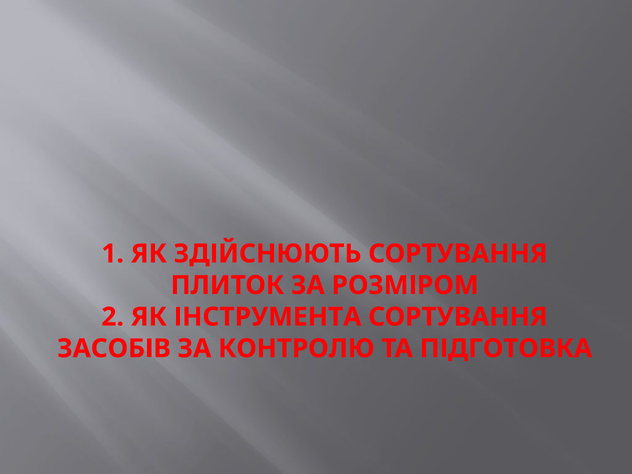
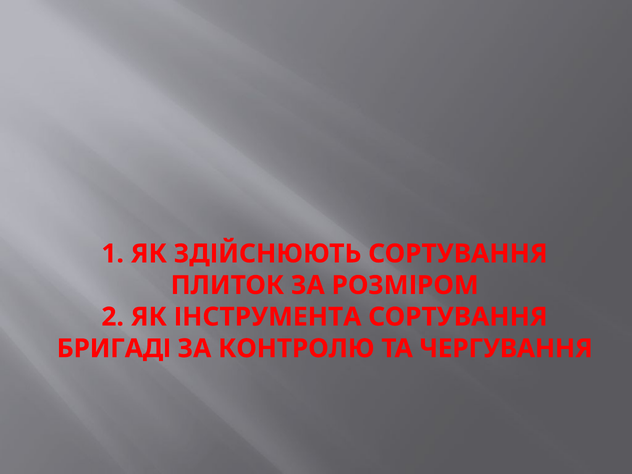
ЗАСОБІВ: ЗАСОБІВ -> БРИГАДІ (114, 348)
ПІДГОТОВКА: ПІДГОТОВКА -> ЧЕРГУВАННЯ (506, 348)
